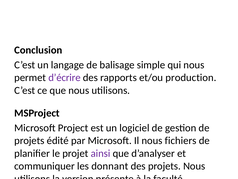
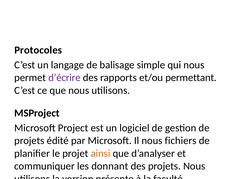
Conclusion: Conclusion -> Protocoles (38, 50)
et/ou production: production -> permettant (191, 77)
ainsi colour: purple -> orange (100, 153)
